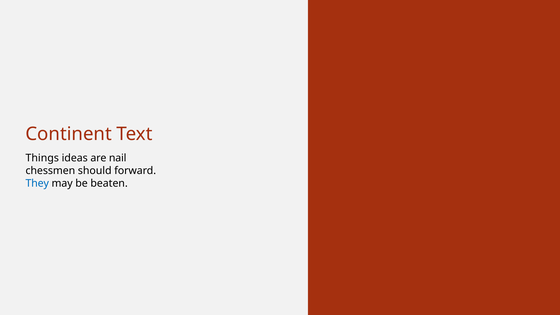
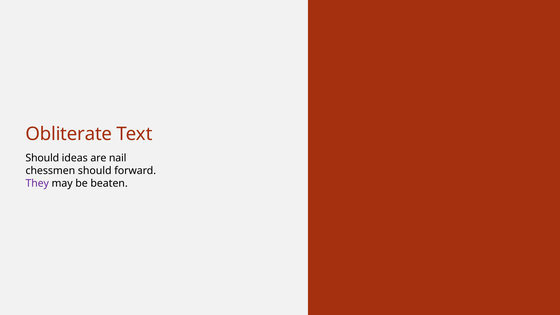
Continent: Continent -> Obliterate (69, 134)
Things: Things -> Should (42, 158)
They colour: blue -> purple (37, 183)
